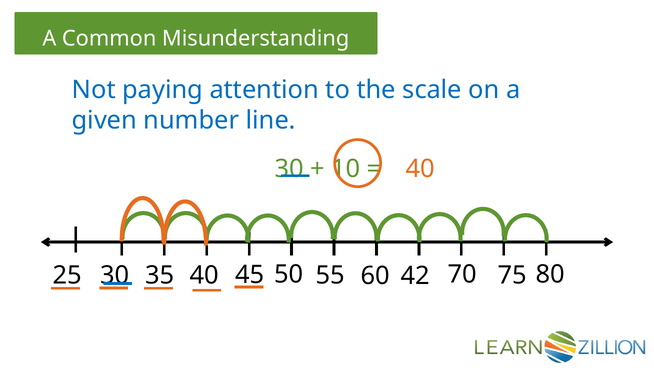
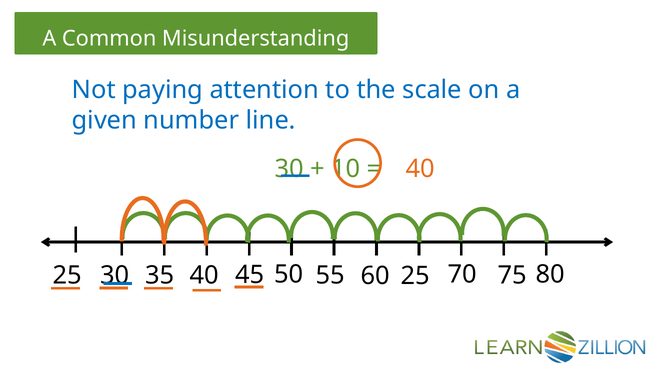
60 42: 42 -> 25 (415, 276)
